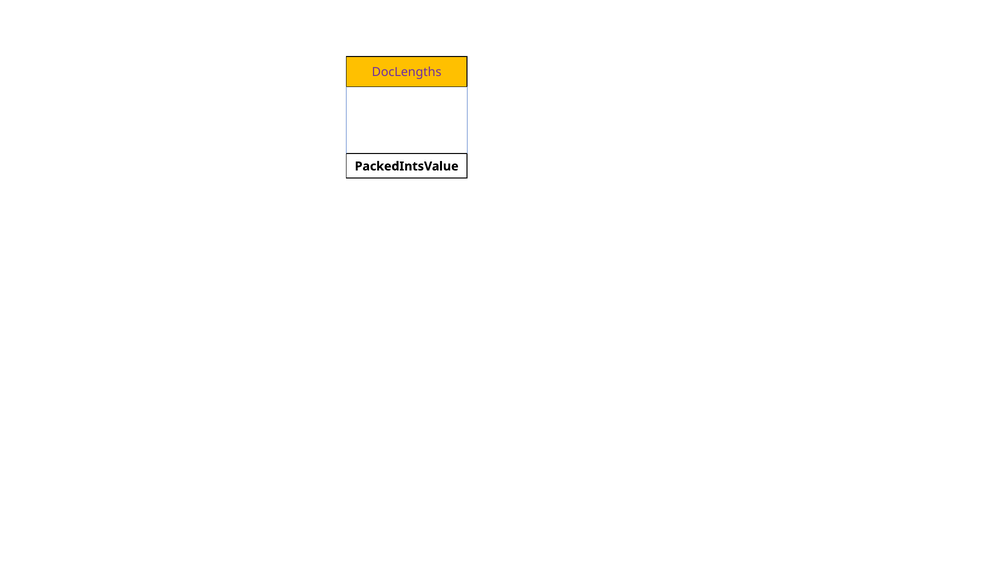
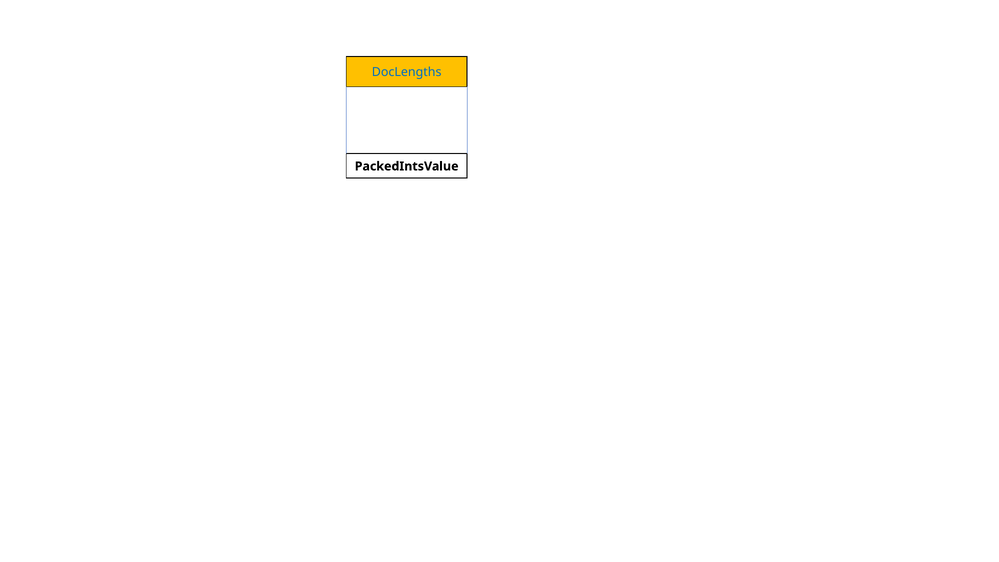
DocLengths colour: purple -> blue (407, 72)
